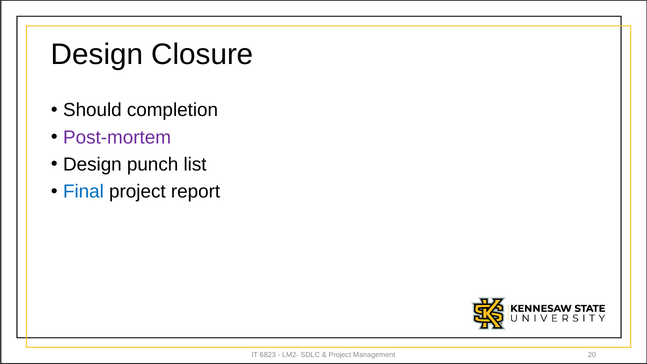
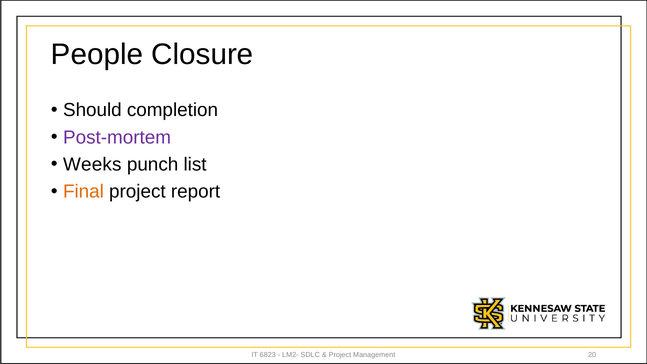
Design: Design -> People (97, 54)
Design: Design -> Weeks (92, 164)
Final colour: blue -> orange (83, 192)
